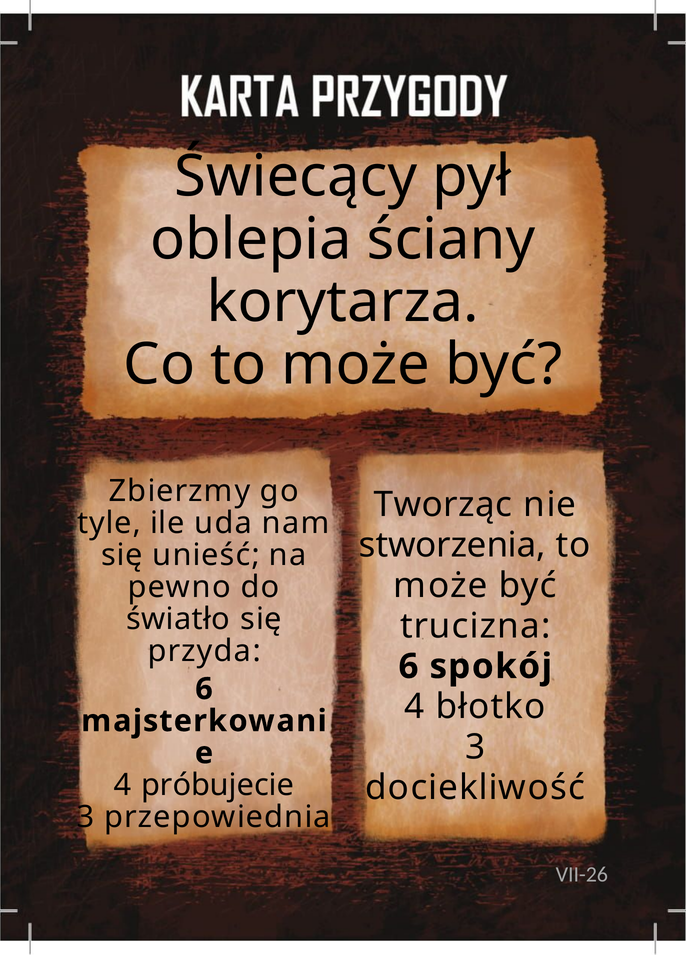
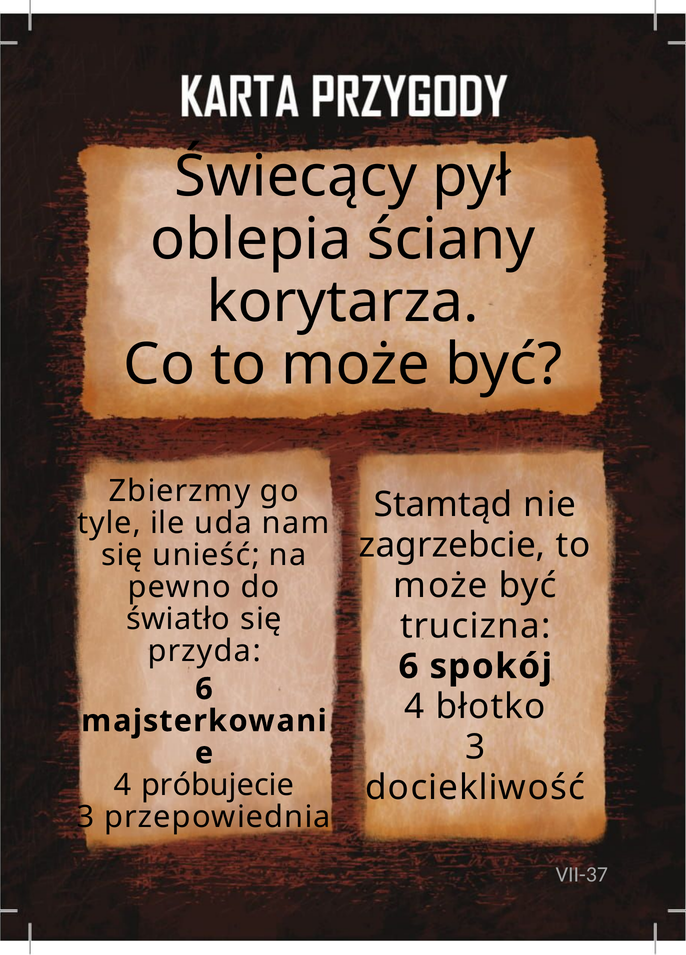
Tworząc: Tworząc -> Stamtąd (443, 505)
stworzenia: stworzenia -> zagrzebcie (452, 545)
VII-26: VII-26 -> VII-37 (582, 874)
